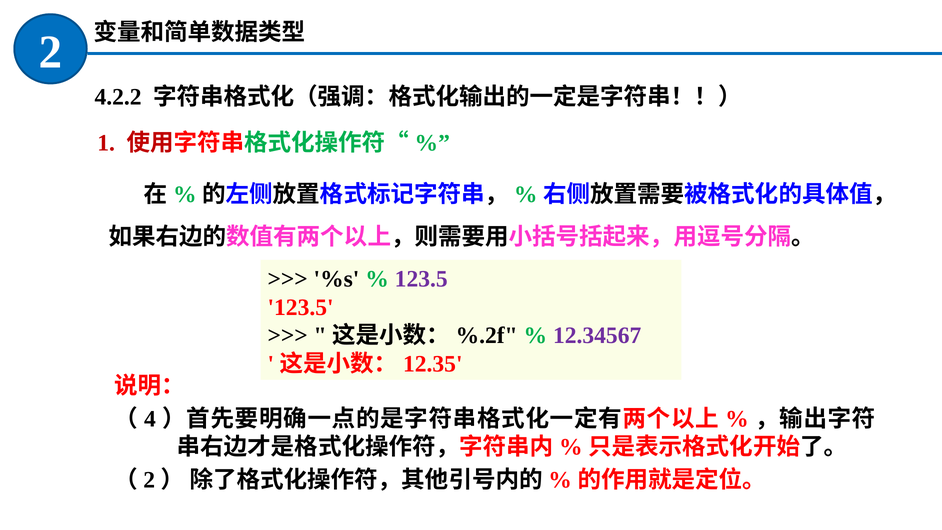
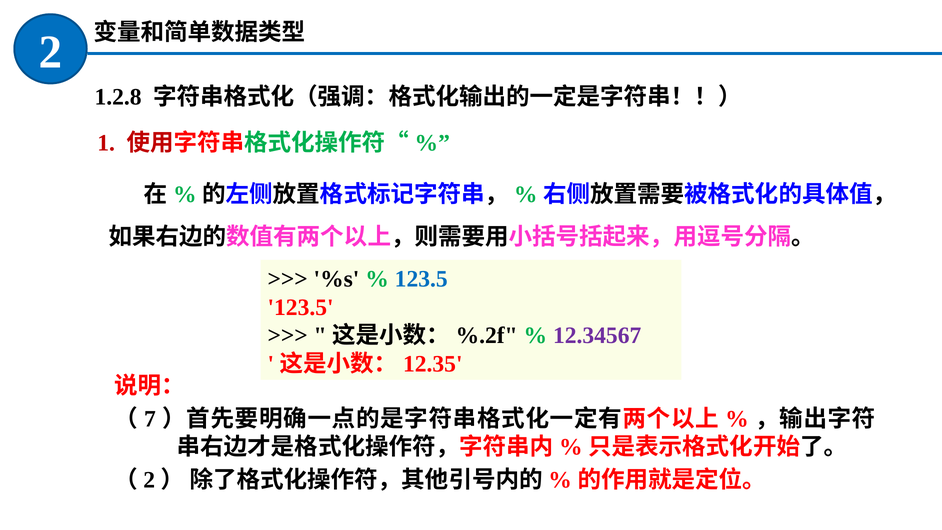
4.2.2: 4.2.2 -> 1.2.8 (118, 97)
123.5 colour: purple -> blue (421, 279)
4: 4 -> 7 (150, 419)
